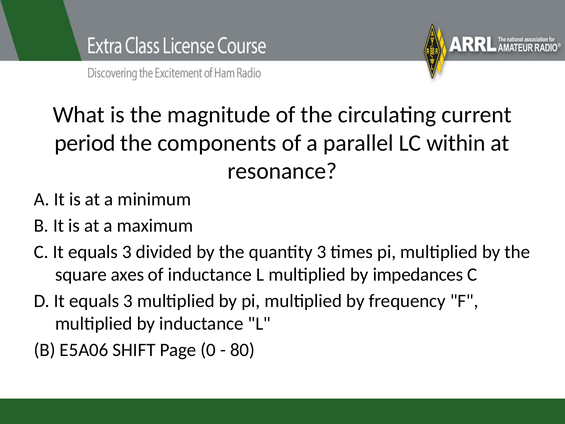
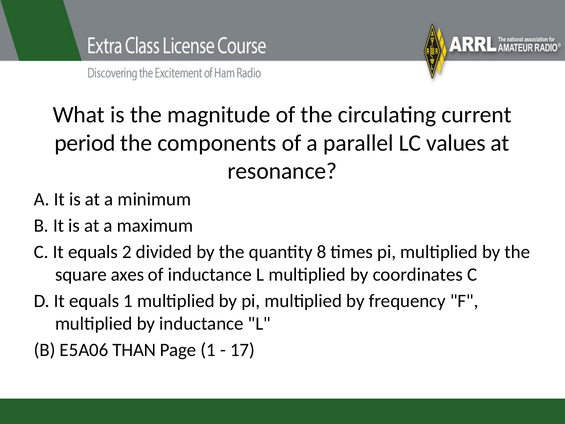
within: within -> values (456, 143)
C It equals 3: 3 -> 2 (127, 252)
quantity 3: 3 -> 8 (322, 252)
impedances: impedances -> coordinates (418, 274)
D It equals 3: 3 -> 1 (128, 301)
SHIFT: SHIFT -> THAN (134, 350)
Page 0: 0 -> 1 (208, 350)
80: 80 -> 17 (242, 350)
